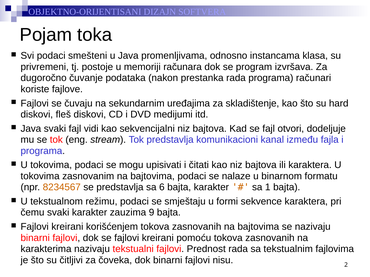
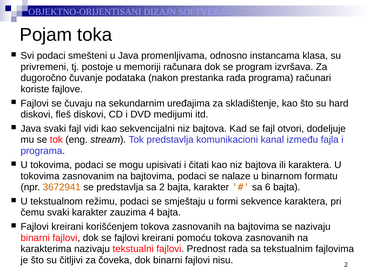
8234567: 8234567 -> 3672941 (62, 188)
sa 6: 6 -> 2 (162, 188)
1: 1 -> 6 (268, 188)
9: 9 -> 4 (152, 213)
